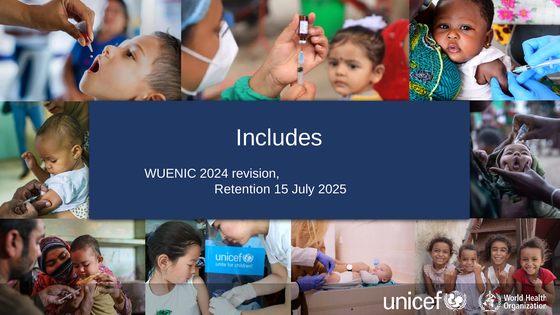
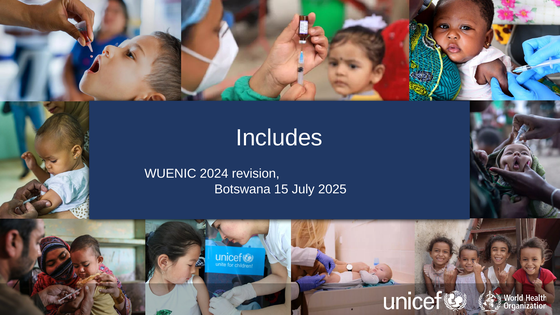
Retention: Retention -> Botswana (242, 189)
